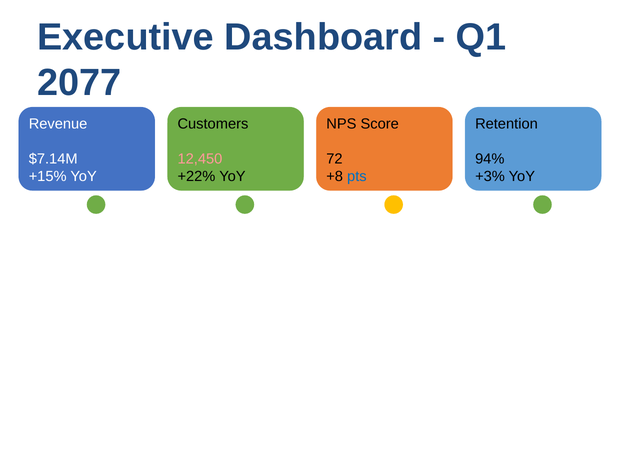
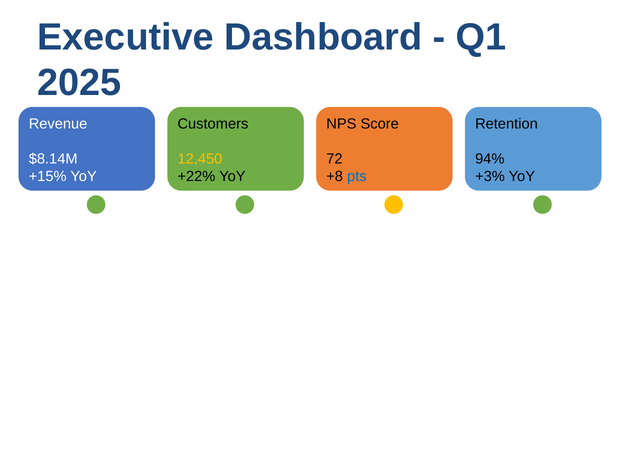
2077: 2077 -> 2025 (79, 83)
$7.14M: $7.14M -> $8.14M (53, 159)
12,450 colour: pink -> yellow (200, 159)
